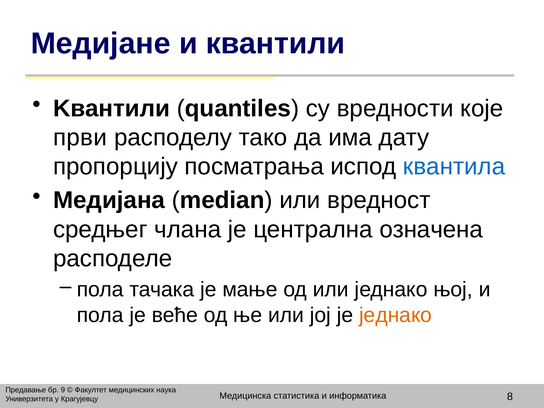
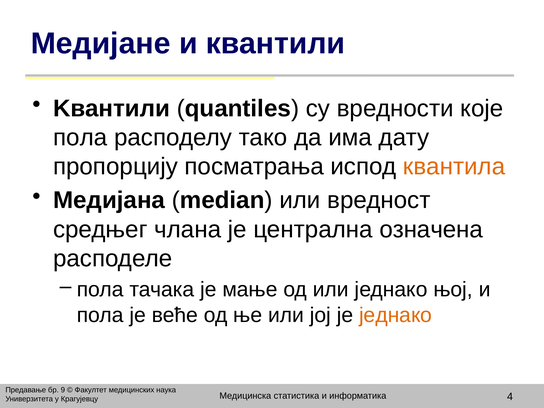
први: први -> пола (80, 137)
квантила colour: blue -> orange (454, 166)
8: 8 -> 4 (510, 397)
